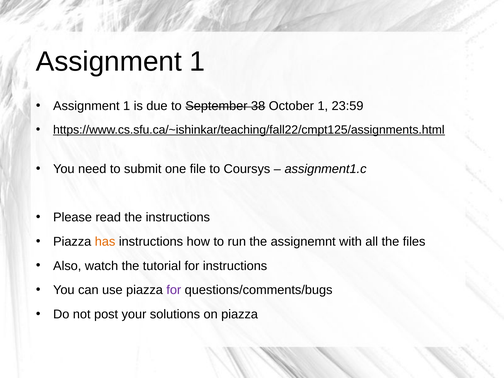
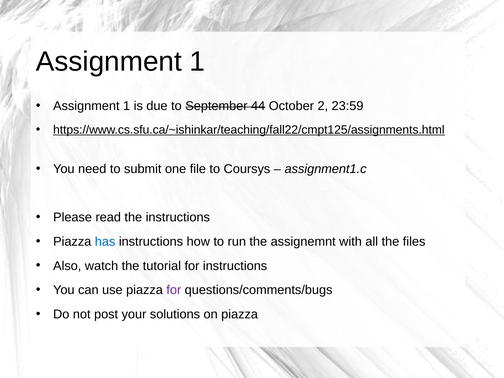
38: 38 -> 44 (258, 106)
October 1: 1 -> 2 (323, 106)
has colour: orange -> blue (105, 242)
